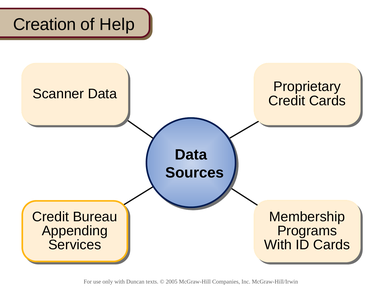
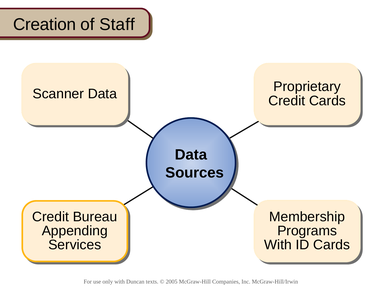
Help: Help -> Staff (117, 24)
